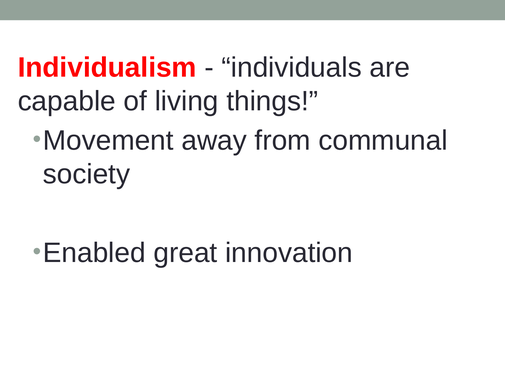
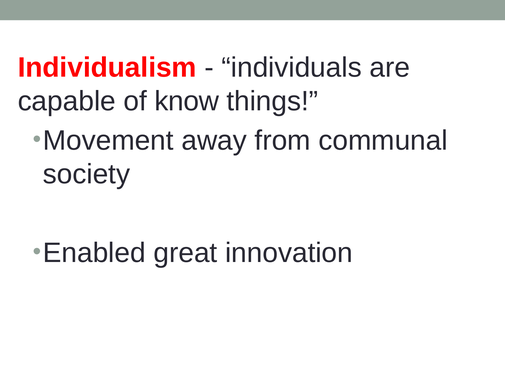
living: living -> know (187, 101)
